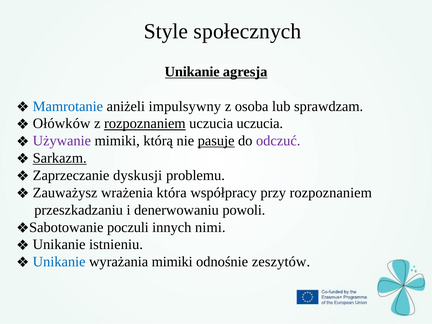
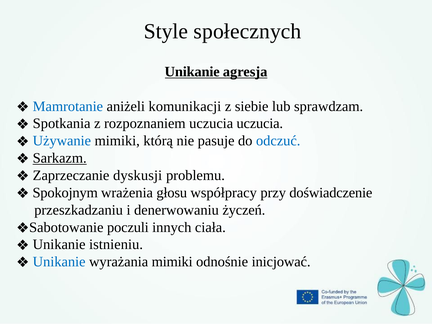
impulsywny: impulsywny -> komunikacji (185, 106)
osoba: osoba -> siebie (252, 106)
Ołówków: Ołówków -> Spotkania (62, 124)
rozpoznaniem underline: present -> none (145, 124)
Używanie colour: purple -> blue (62, 141)
pasuje underline: present -> none (216, 141)
odczuć colour: purple -> blue (278, 141)
Zauważysz: Zauważysz -> Spokojnym (65, 193)
która: która -> głosu (172, 193)
przy rozpoznaniem: rozpoznaniem -> doświadczenie (331, 193)
powoli: powoli -> życzeń (244, 210)
nimi: nimi -> ciała (210, 227)
zeszytów: zeszytów -> inicjować (281, 262)
